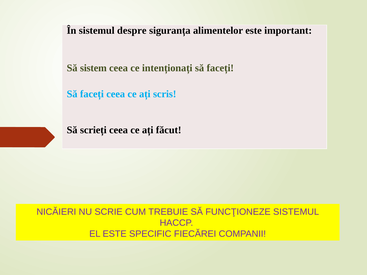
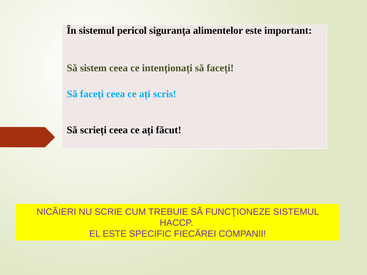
despre: despre -> pericol (132, 31)
